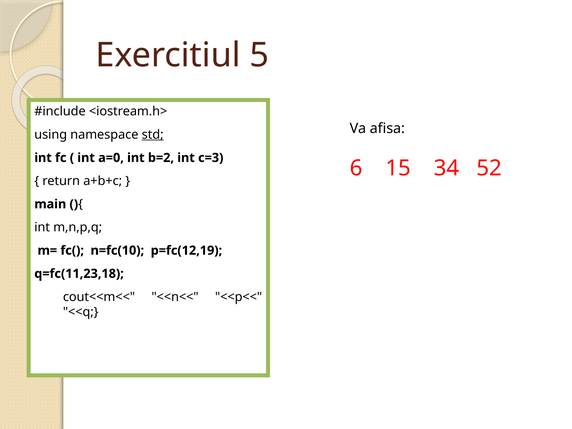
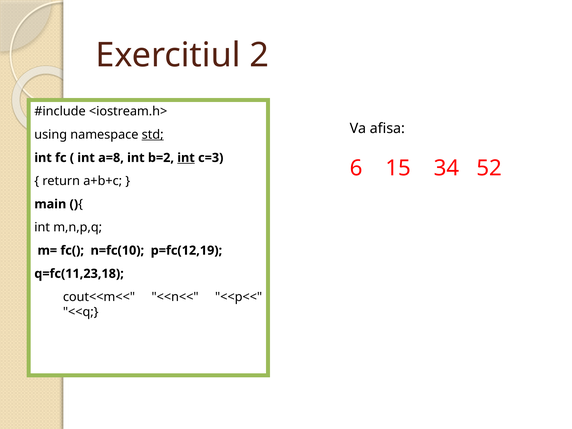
5: 5 -> 2 (259, 55)
a=0: a=0 -> a=8 (111, 158)
int underline: none -> present (186, 158)
